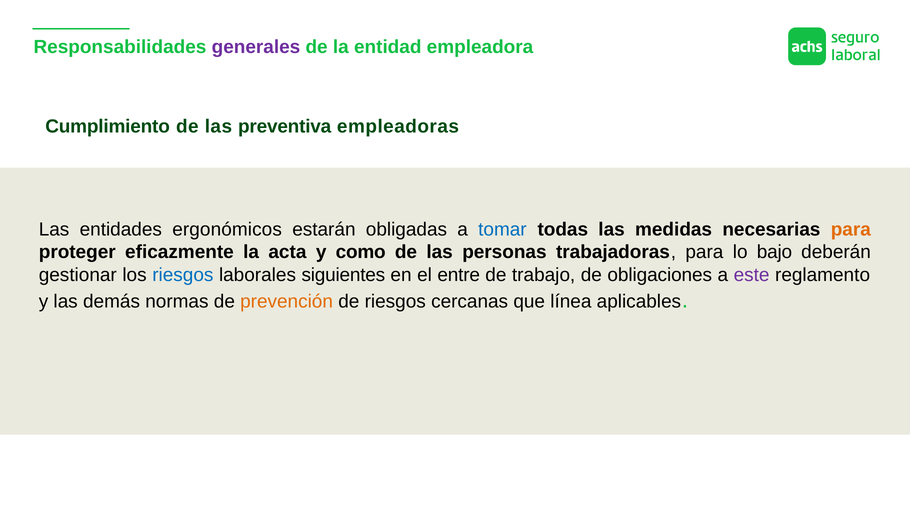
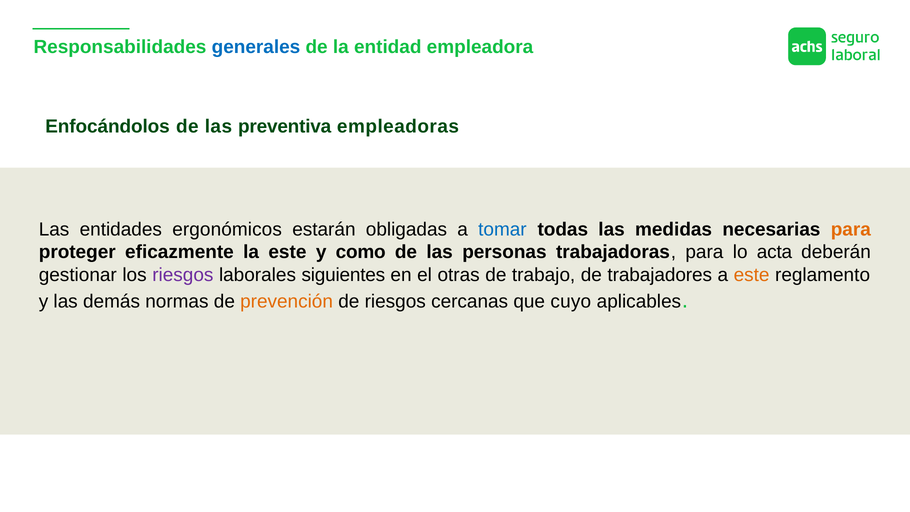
generales colour: purple -> blue (256, 47)
Cumplimiento: Cumplimiento -> Enfocándolos (108, 126)
la acta: acta -> este (287, 252)
bajo: bajo -> acta (774, 252)
riesgos colour: blue -> purple (183, 275)
entre: entre -> otras (459, 275)
obligaciones: obligaciones -> trabajadores (660, 275)
este colour: purple -> orange (752, 275)
línea: línea -> cuyo (571, 301)
